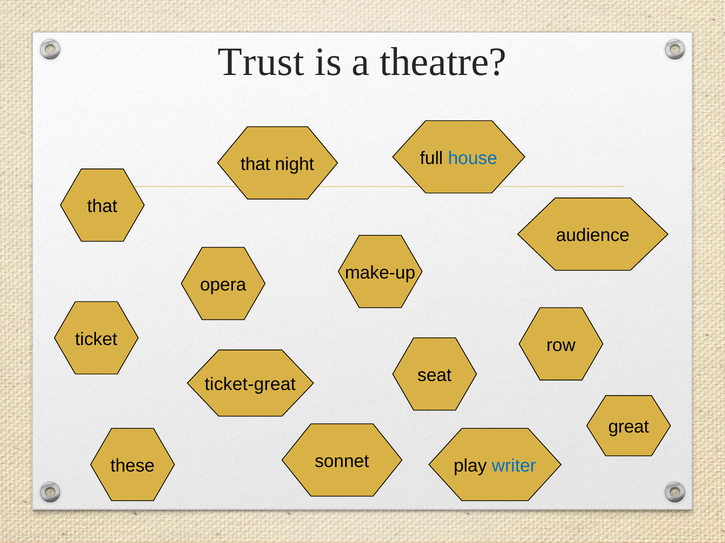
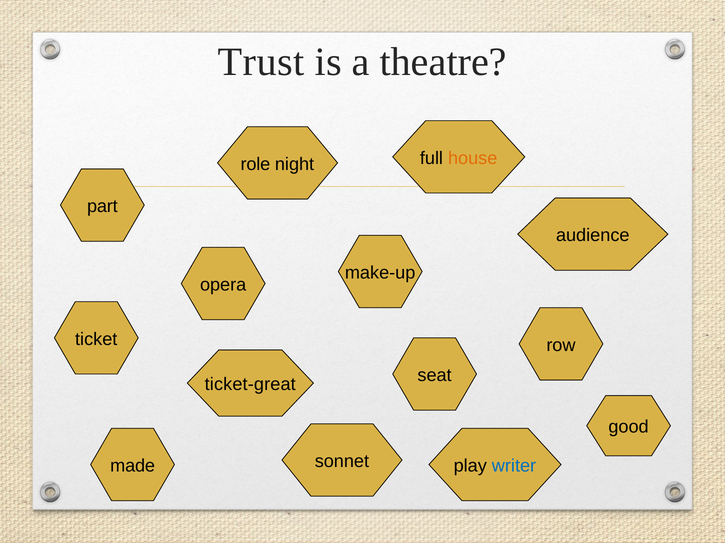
house colour: blue -> orange (473, 158)
that: that -> role (255, 164)
that: that -> part (102, 207)
great: great -> good (629, 428)
these: these -> made (133, 466)
